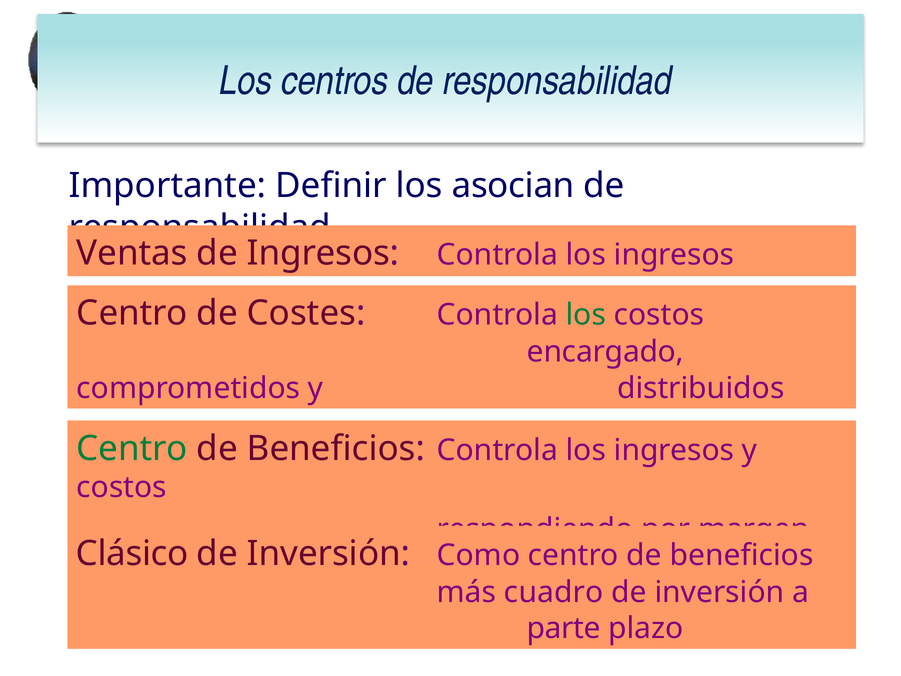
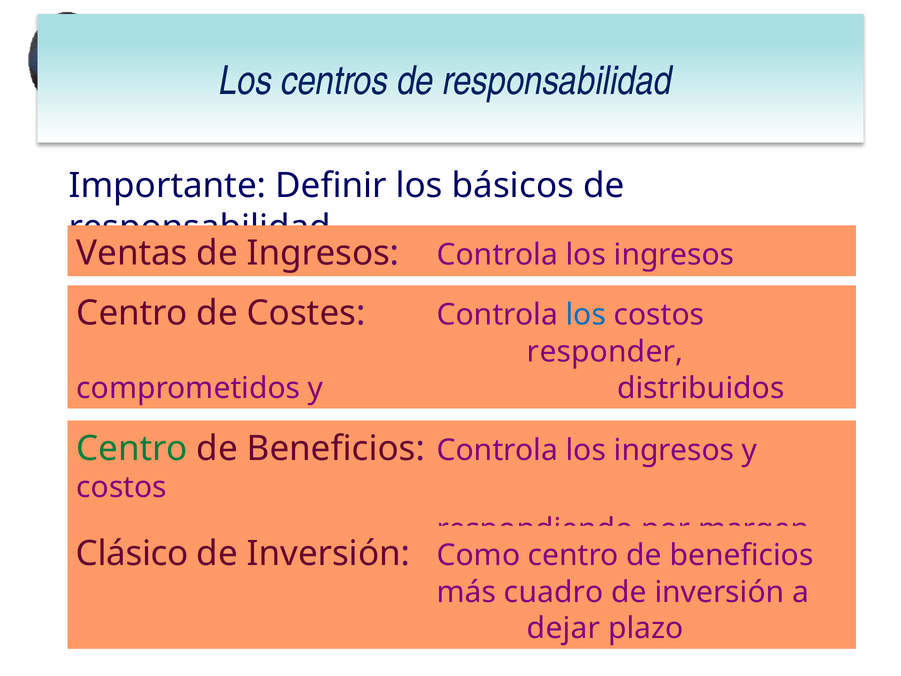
asocian: asocian -> básicos (513, 186)
los colour: green -> blue (586, 315)
encargado: encargado -> responder (605, 352)
parte: parte -> dejar (564, 628)
